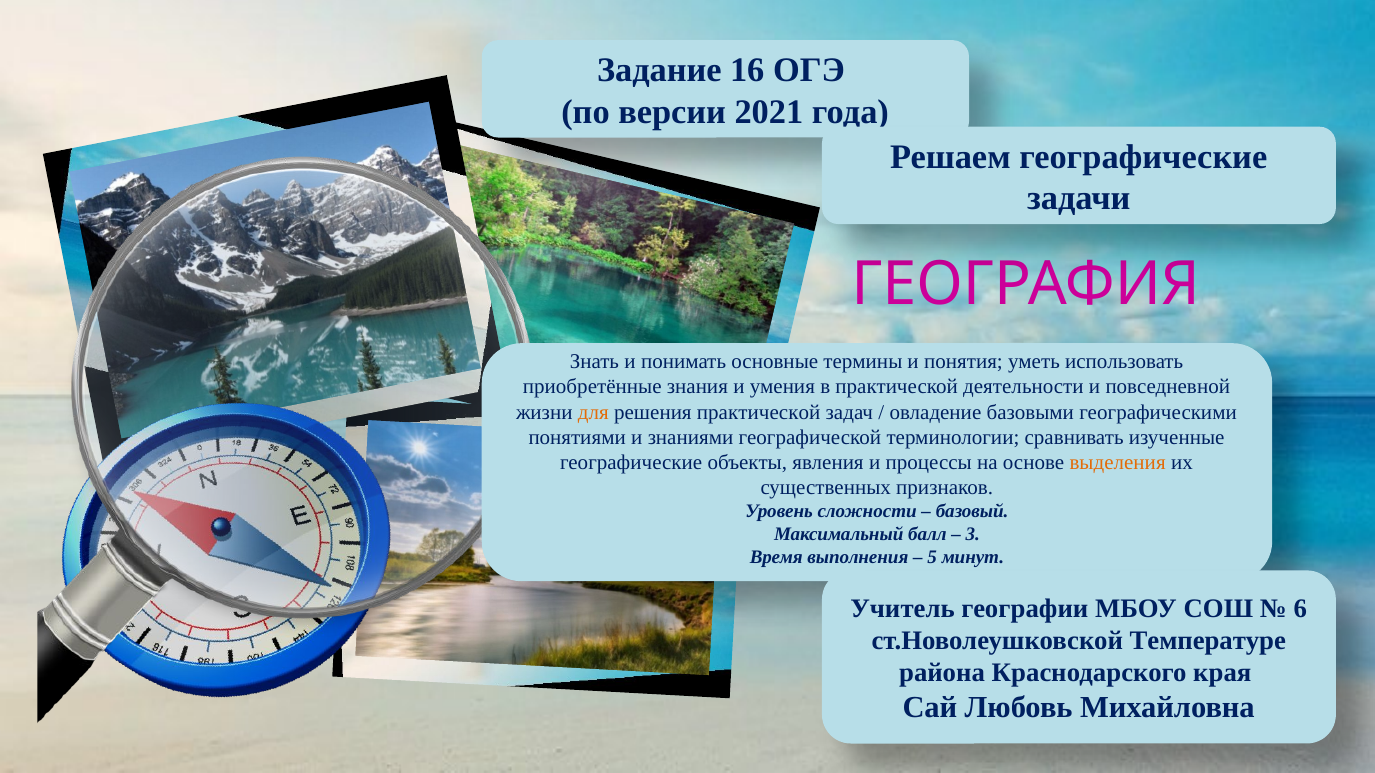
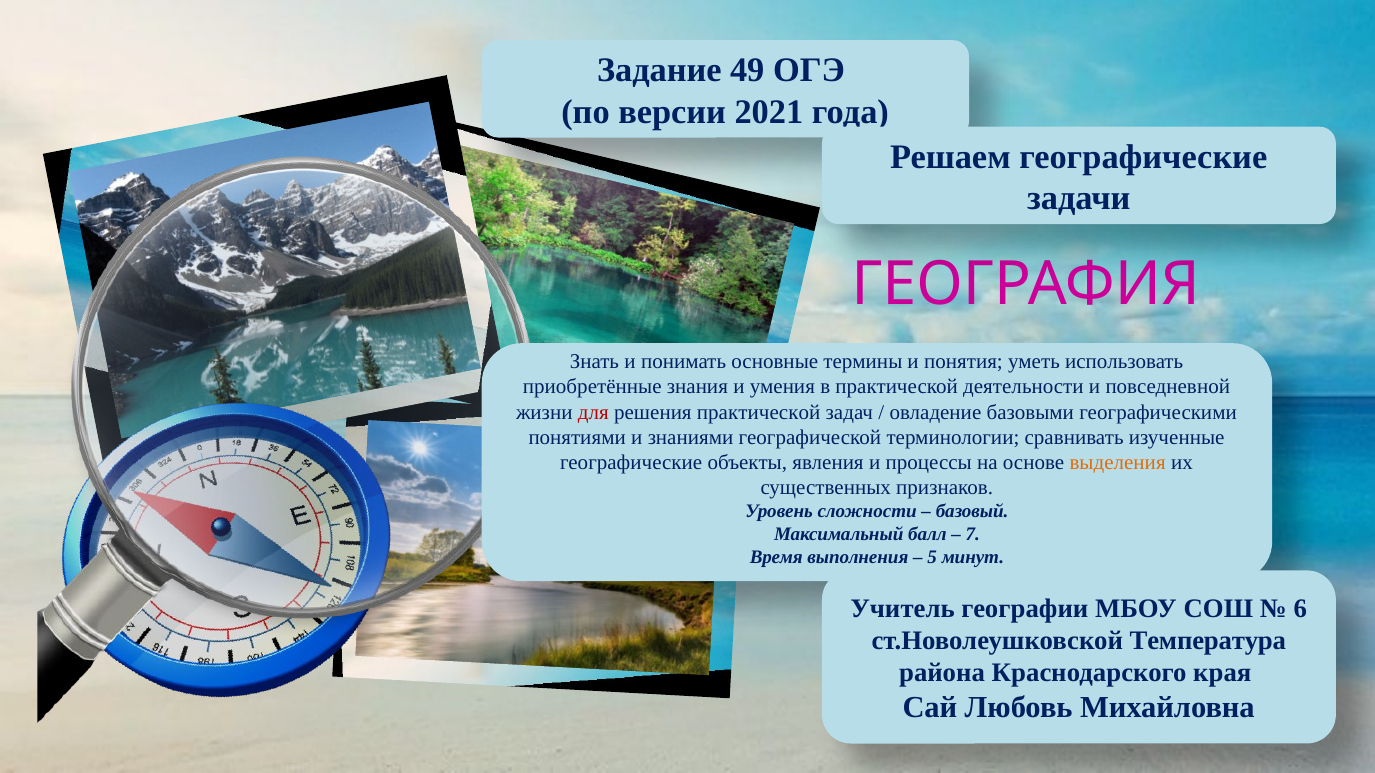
16: 16 -> 49 (747, 71)
для colour: orange -> red (593, 412)
3: 3 -> 7 (973, 535)
Температуре: Температуре -> Температура (1208, 641)
